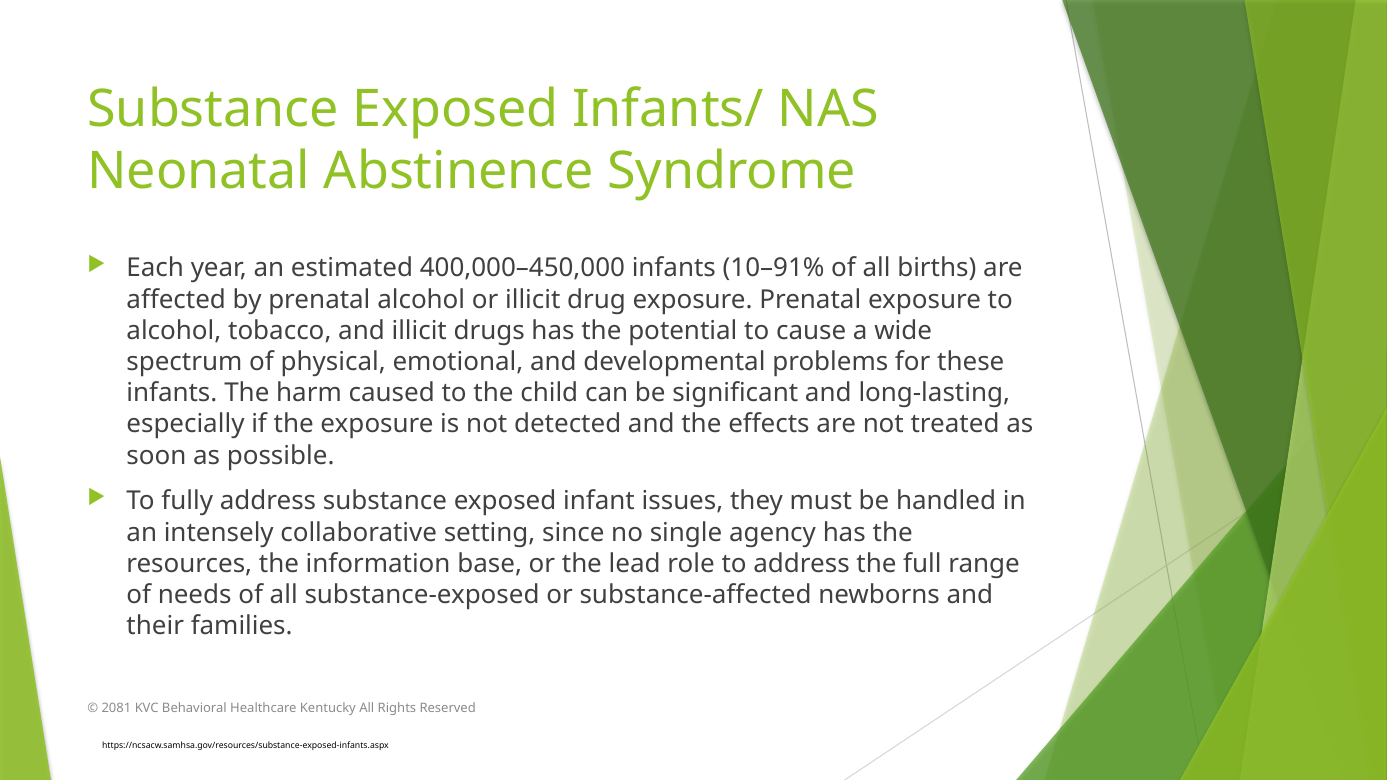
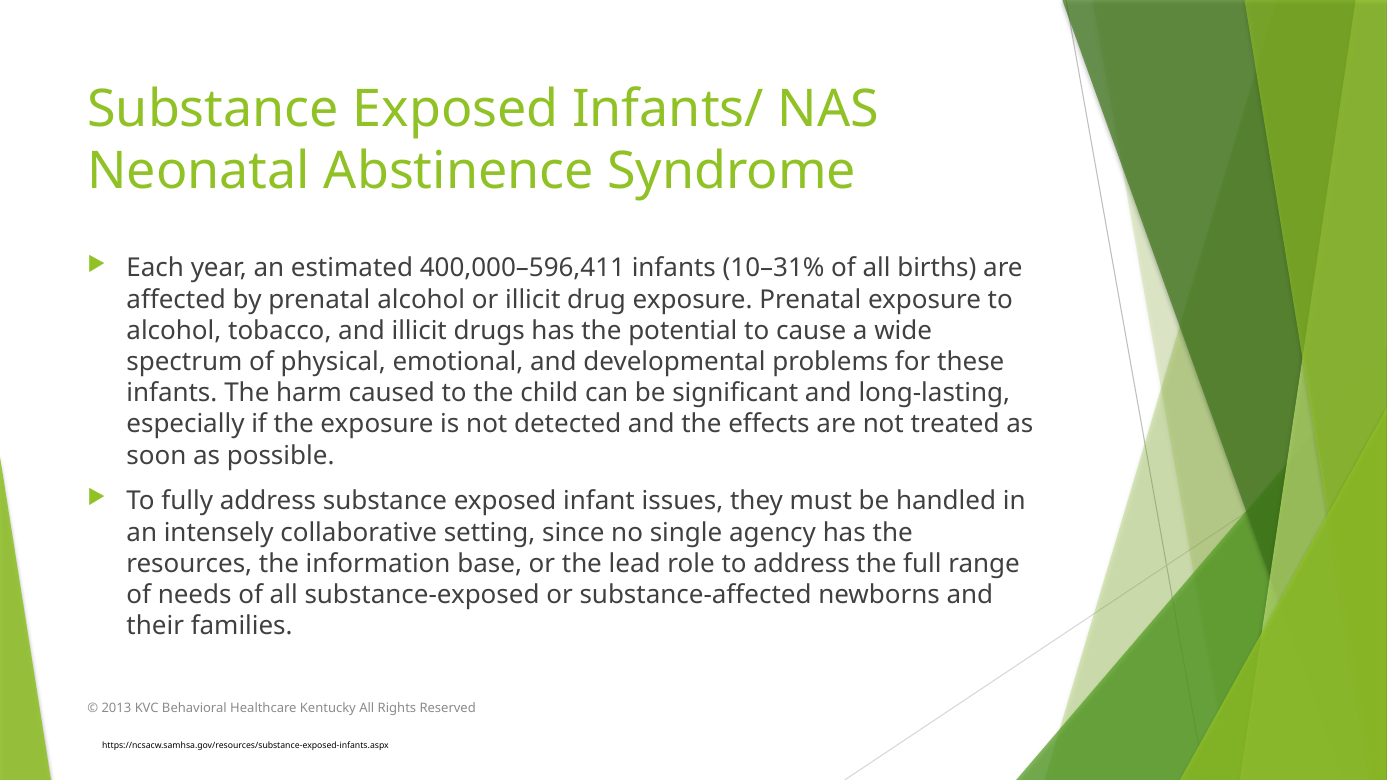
400,000–450,000: 400,000–450,000 -> 400,000–596,411 (522, 268)
10–91%: 10–91% -> 10–31% (774, 268)
2081: 2081 -> 2013 (116, 708)
